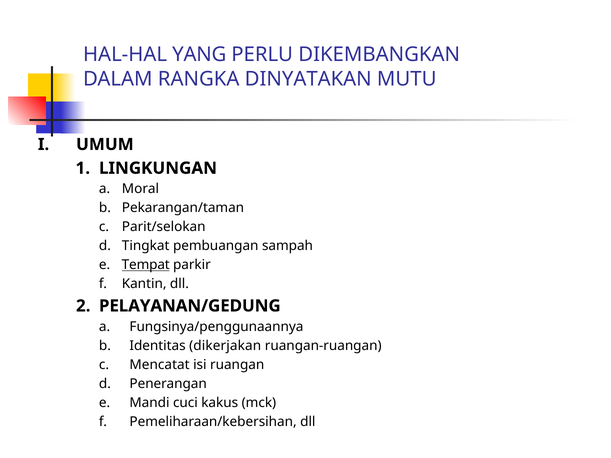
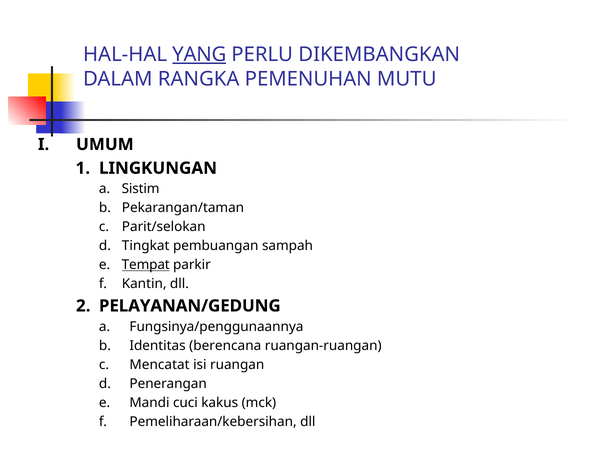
YANG underline: none -> present (199, 55)
DINYATAKAN: DINYATAKAN -> PEMENUHAN (308, 79)
Moral: Moral -> Sistim (141, 189)
dikerjakan: dikerjakan -> berencana (225, 346)
